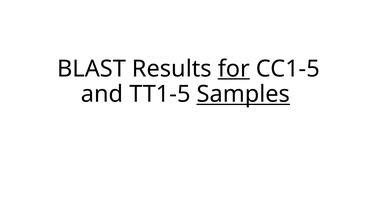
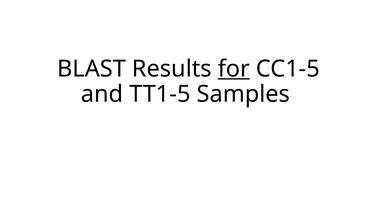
Samples underline: present -> none (243, 94)
